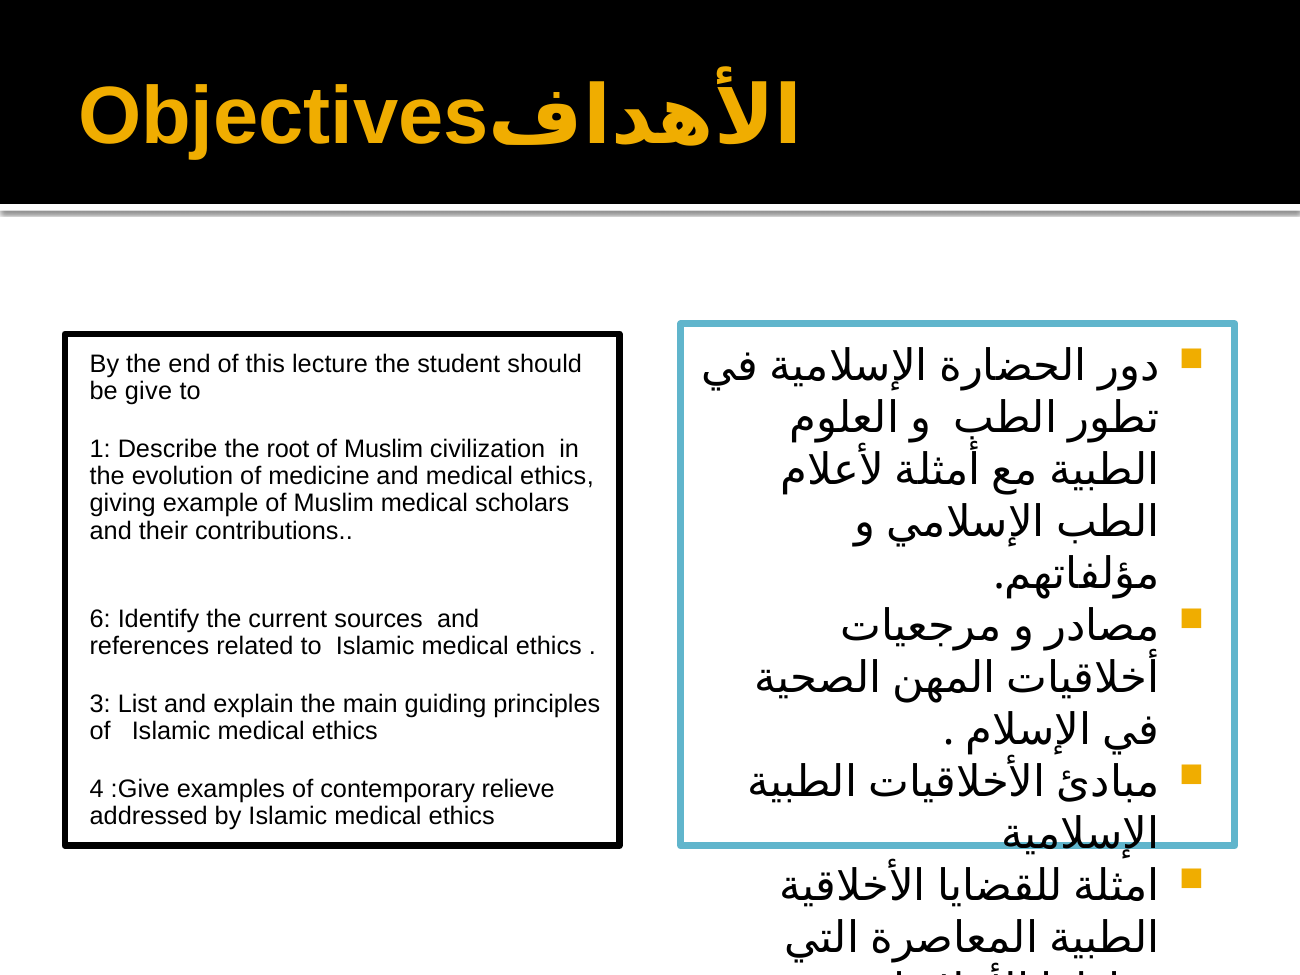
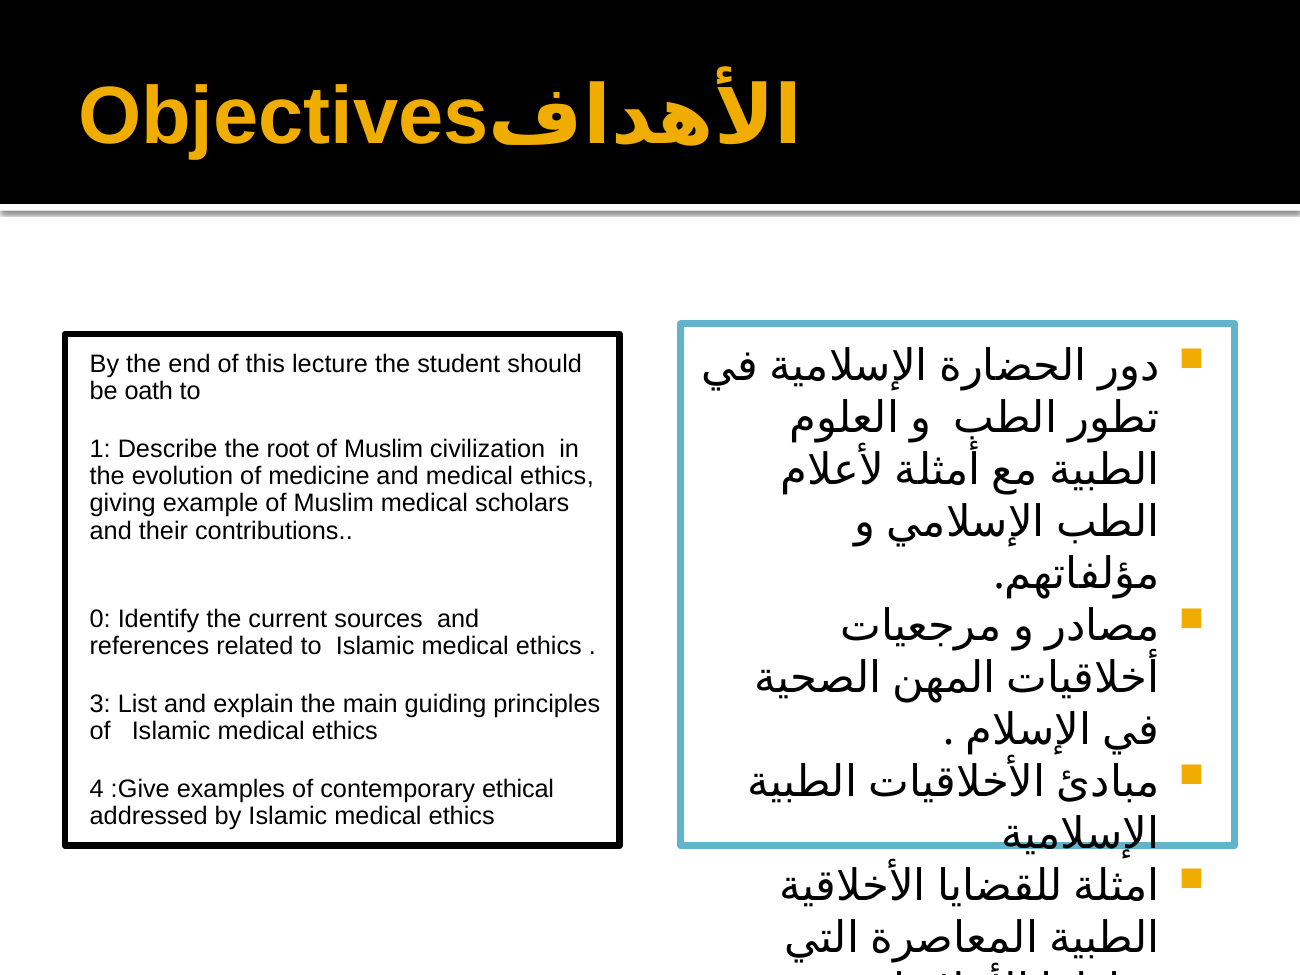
give: give -> oath (149, 391)
6: 6 -> 0 (100, 619)
relieve: relieve -> ethical (518, 789)
